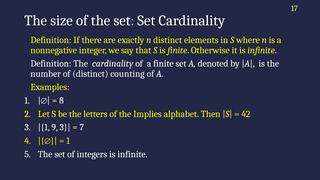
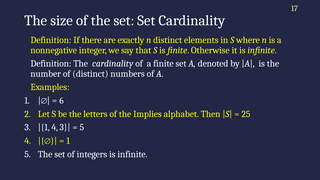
counting: counting -> numbers (128, 74)
8: 8 -> 6 (62, 101)
42: 42 -> 25 (246, 114)
9: 9 -> 4 (55, 127)
7: 7 -> 5 (82, 127)
